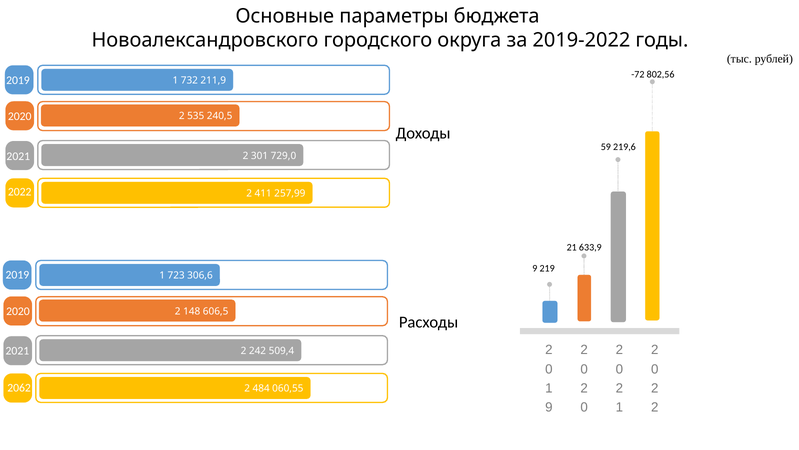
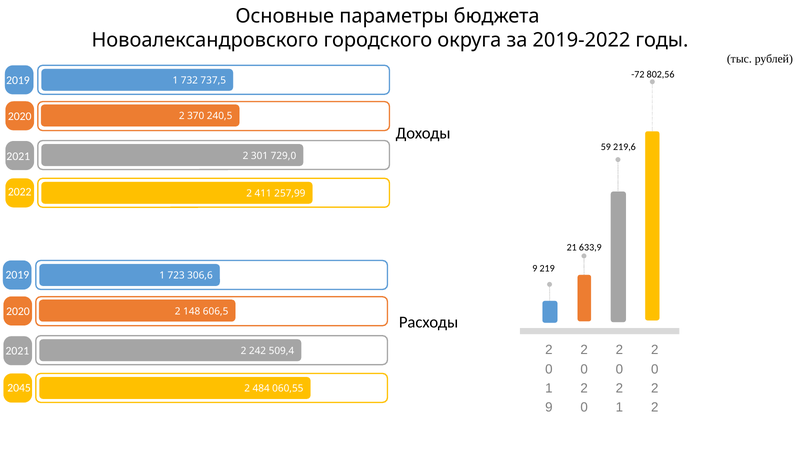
211,9: 211,9 -> 737,5 (213, 80)
535: 535 -> 370 (196, 116)
2062: 2062 -> 2045 (19, 387)
